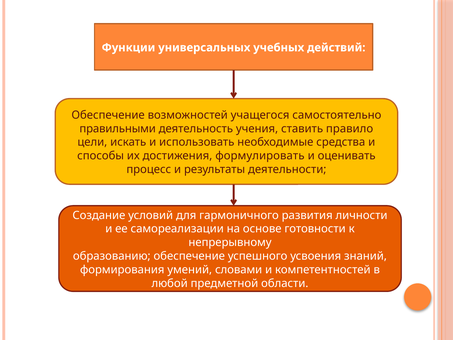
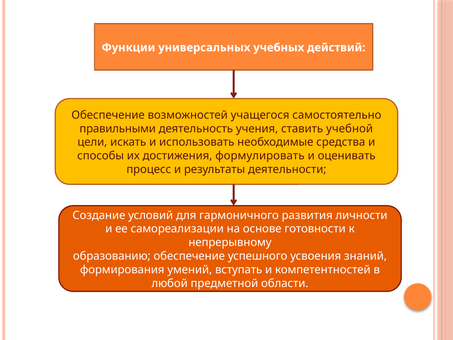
правило: правило -> учебной (350, 129)
словами: словами -> вступать (239, 270)
